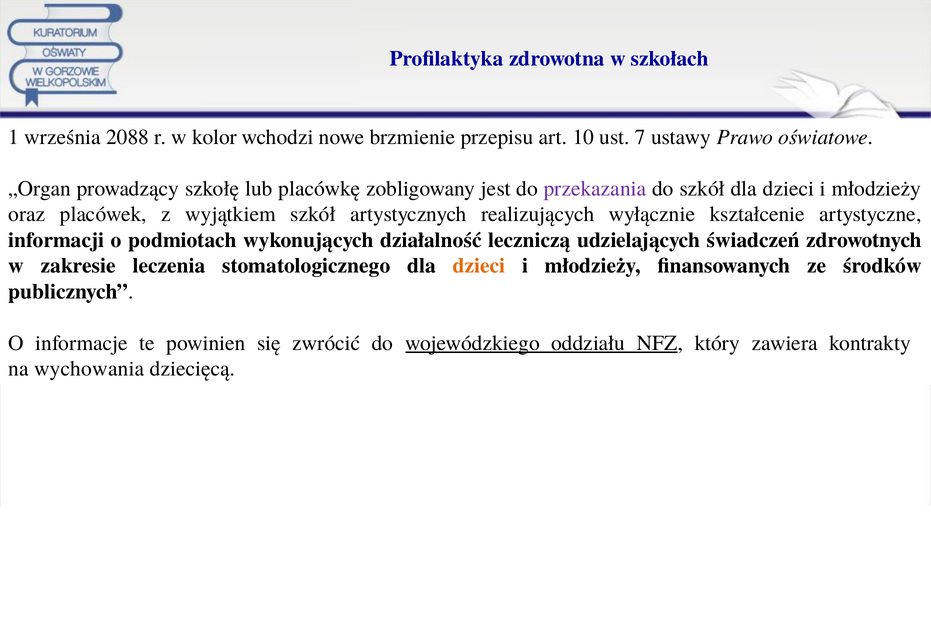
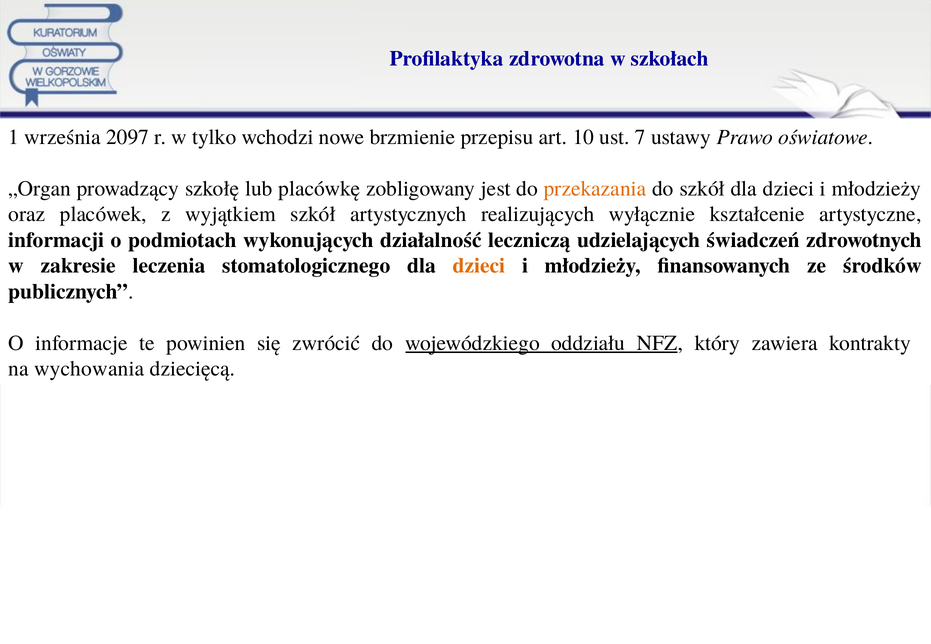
2088: 2088 -> 2097 (128, 137)
kolor: kolor -> tylko (214, 137)
przekazania colour: purple -> orange (595, 189)
